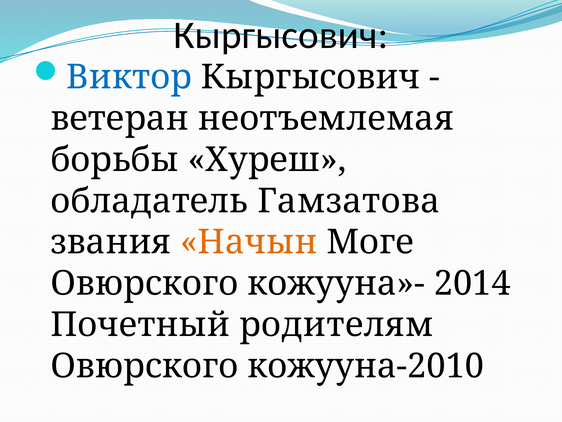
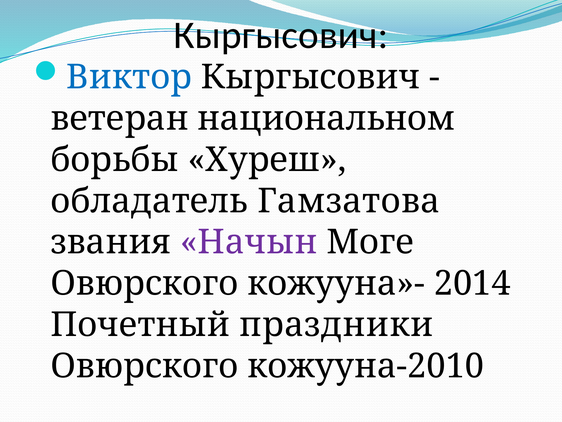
неотъемлемая: неотъемлемая -> национальном (326, 118)
Начын colour: orange -> purple (249, 242)
родителям: родителям -> праздники (336, 324)
